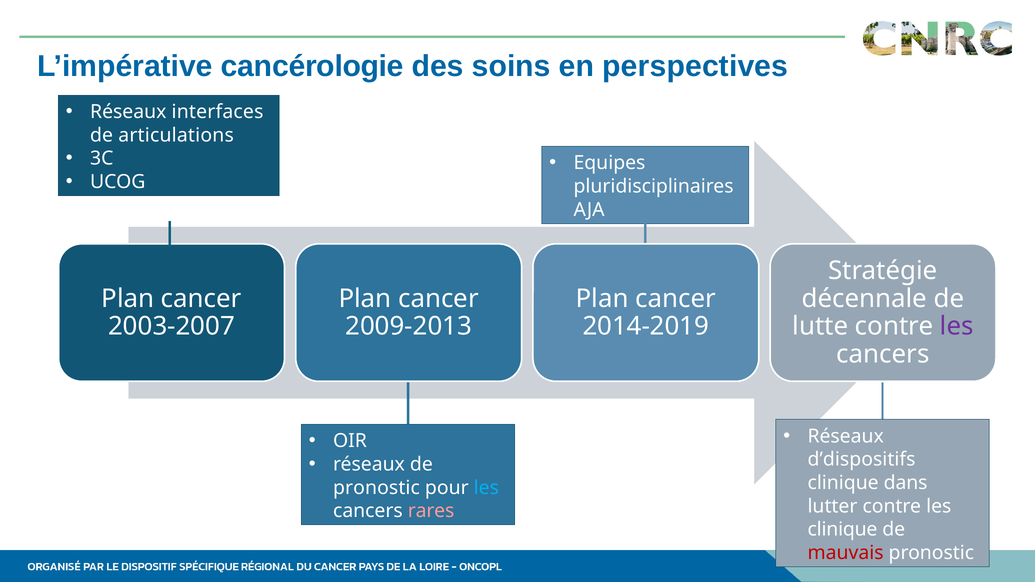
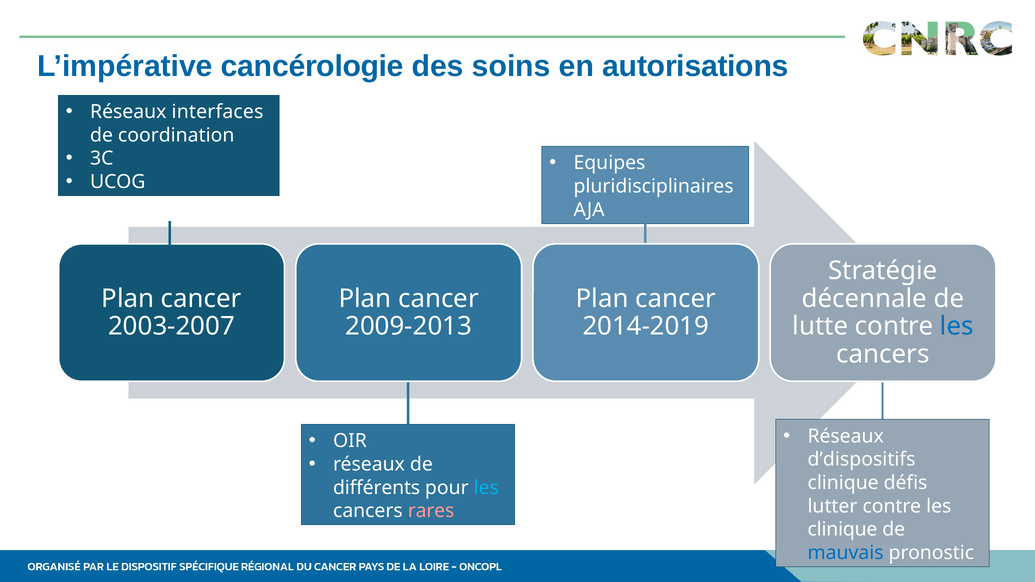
perspectives: perspectives -> autorisations (695, 66)
articulations: articulations -> coordination (176, 135)
les colour: purple -> blue (957, 326)
dans: dans -> défis (906, 483)
pronostic: pronostic -> différents (377, 488)
mauvais colour: red -> blue (846, 553)
